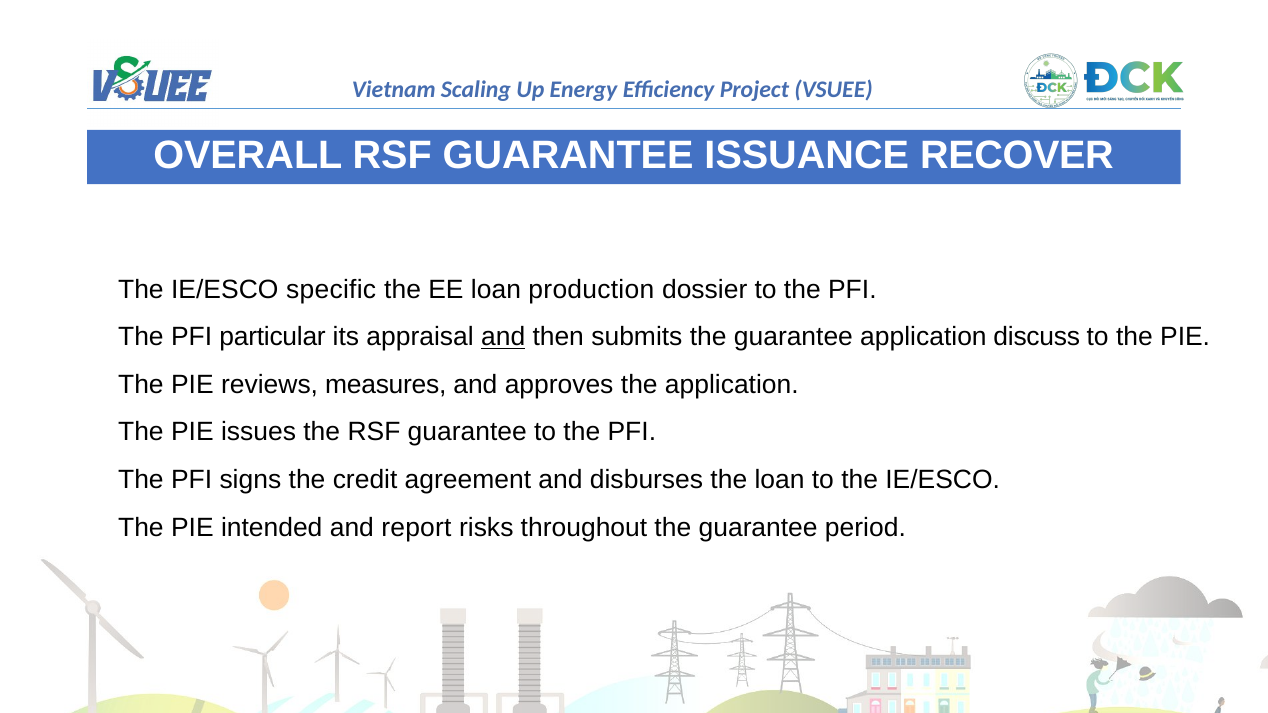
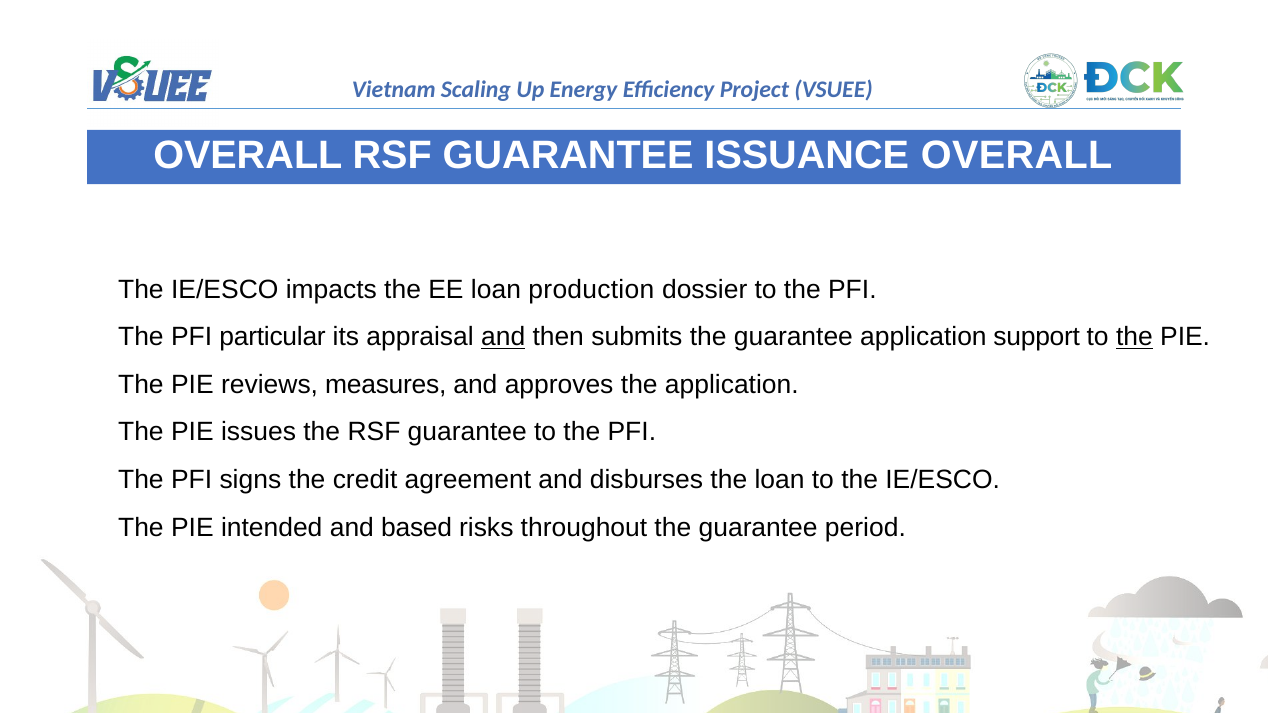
ISSUANCE RECOVER: RECOVER -> OVERALL (1017, 156)
specific: specific -> impacts (331, 290)
discuss: discuss -> support (1037, 337)
the underline: none -> present (1134, 337)
report: report -> based (417, 527)
